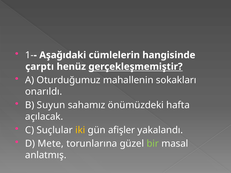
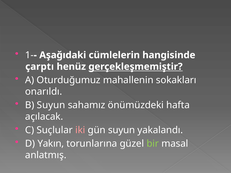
iki colour: yellow -> pink (80, 130)
gün afişler: afişler -> suyun (122, 130)
Mete: Mete -> Yakın (51, 144)
